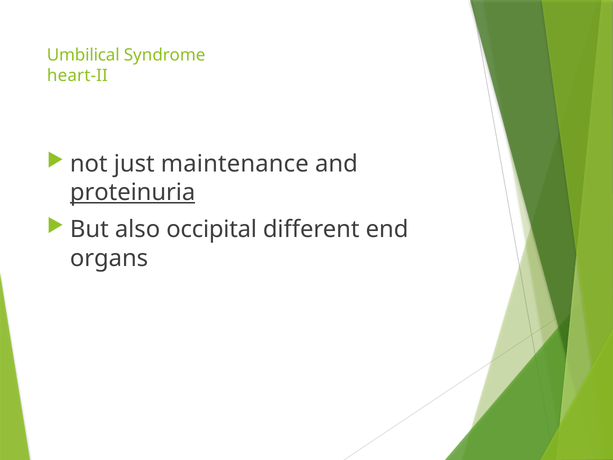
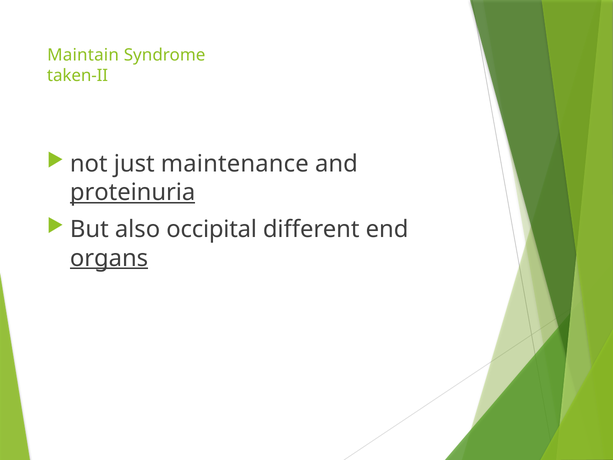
Umbilical: Umbilical -> Maintain (83, 55)
heart-II: heart-II -> taken-II (78, 76)
organs underline: none -> present (109, 258)
